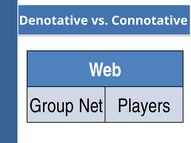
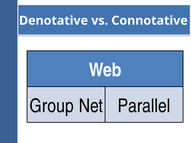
Players: Players -> Parallel (144, 106)
